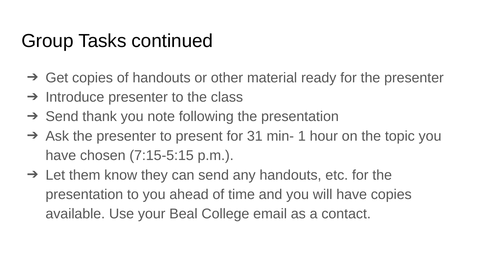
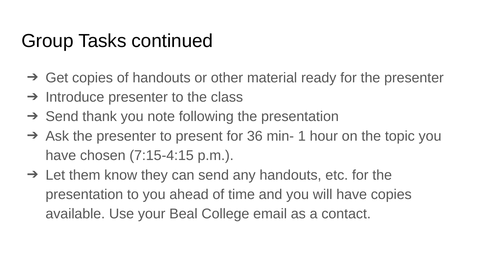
31: 31 -> 36 (255, 136)
7:15-5:15: 7:15-5:15 -> 7:15-4:15 (162, 156)
